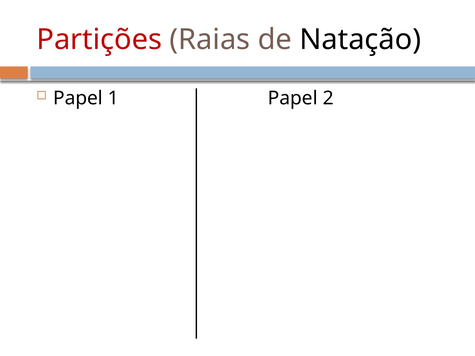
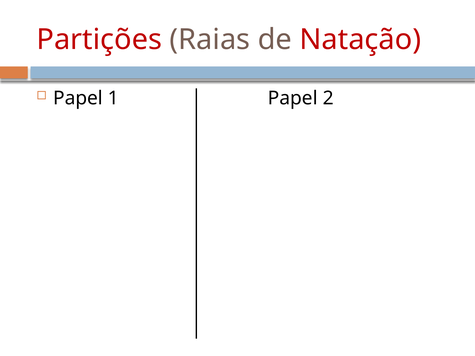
Natação colour: black -> red (360, 40)
